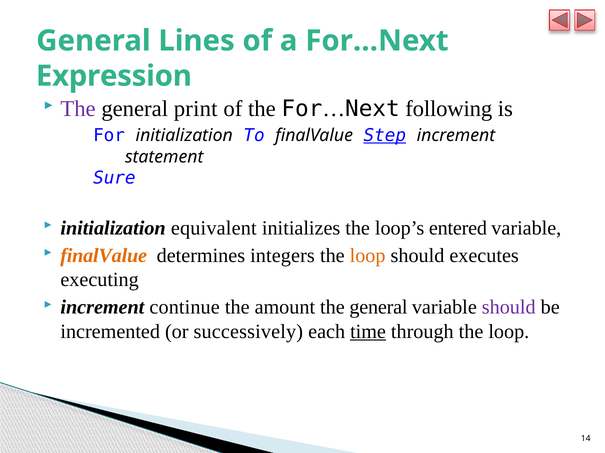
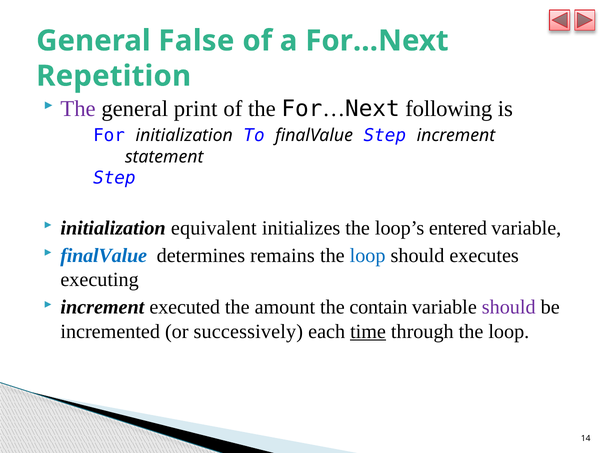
Lines: Lines -> False (196, 41)
Expression: Expression -> Repetition (114, 76)
Step underline: present -> none (385, 136)
Sure: Sure -> Step (114, 178)
finalValue colour: orange -> blue (104, 256)
integers: integers -> remains (282, 256)
loop colour: orange -> blue (368, 256)
continue: continue -> executed (185, 308)
amount the general: general -> contain (378, 308)
